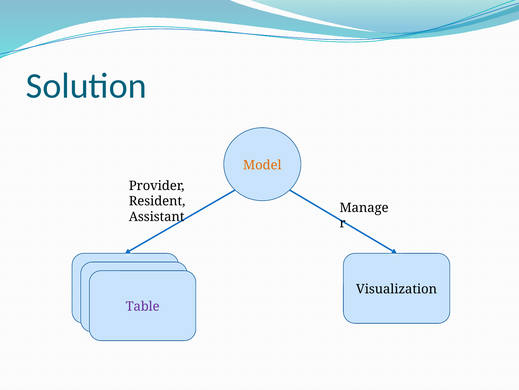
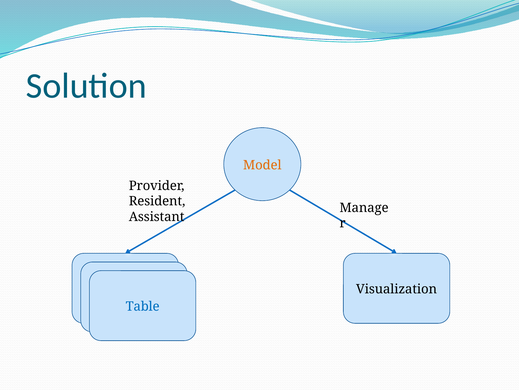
Table colour: purple -> blue (143, 306)
